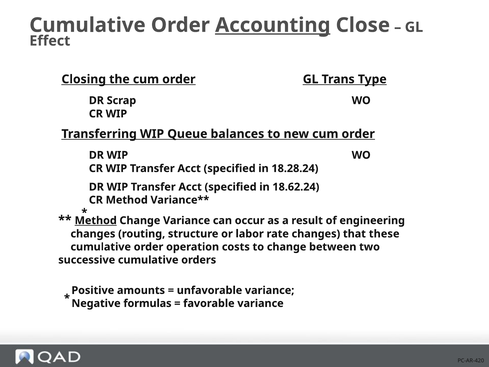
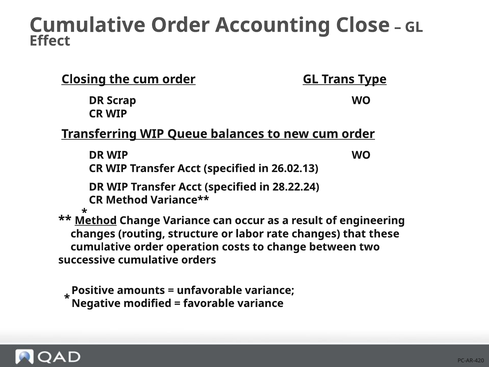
Accounting underline: present -> none (273, 25)
18.28.24: 18.28.24 -> 26.02.13 (295, 168)
18.62.24: 18.62.24 -> 28.22.24 (296, 187)
formulas: formulas -> modified (147, 303)
